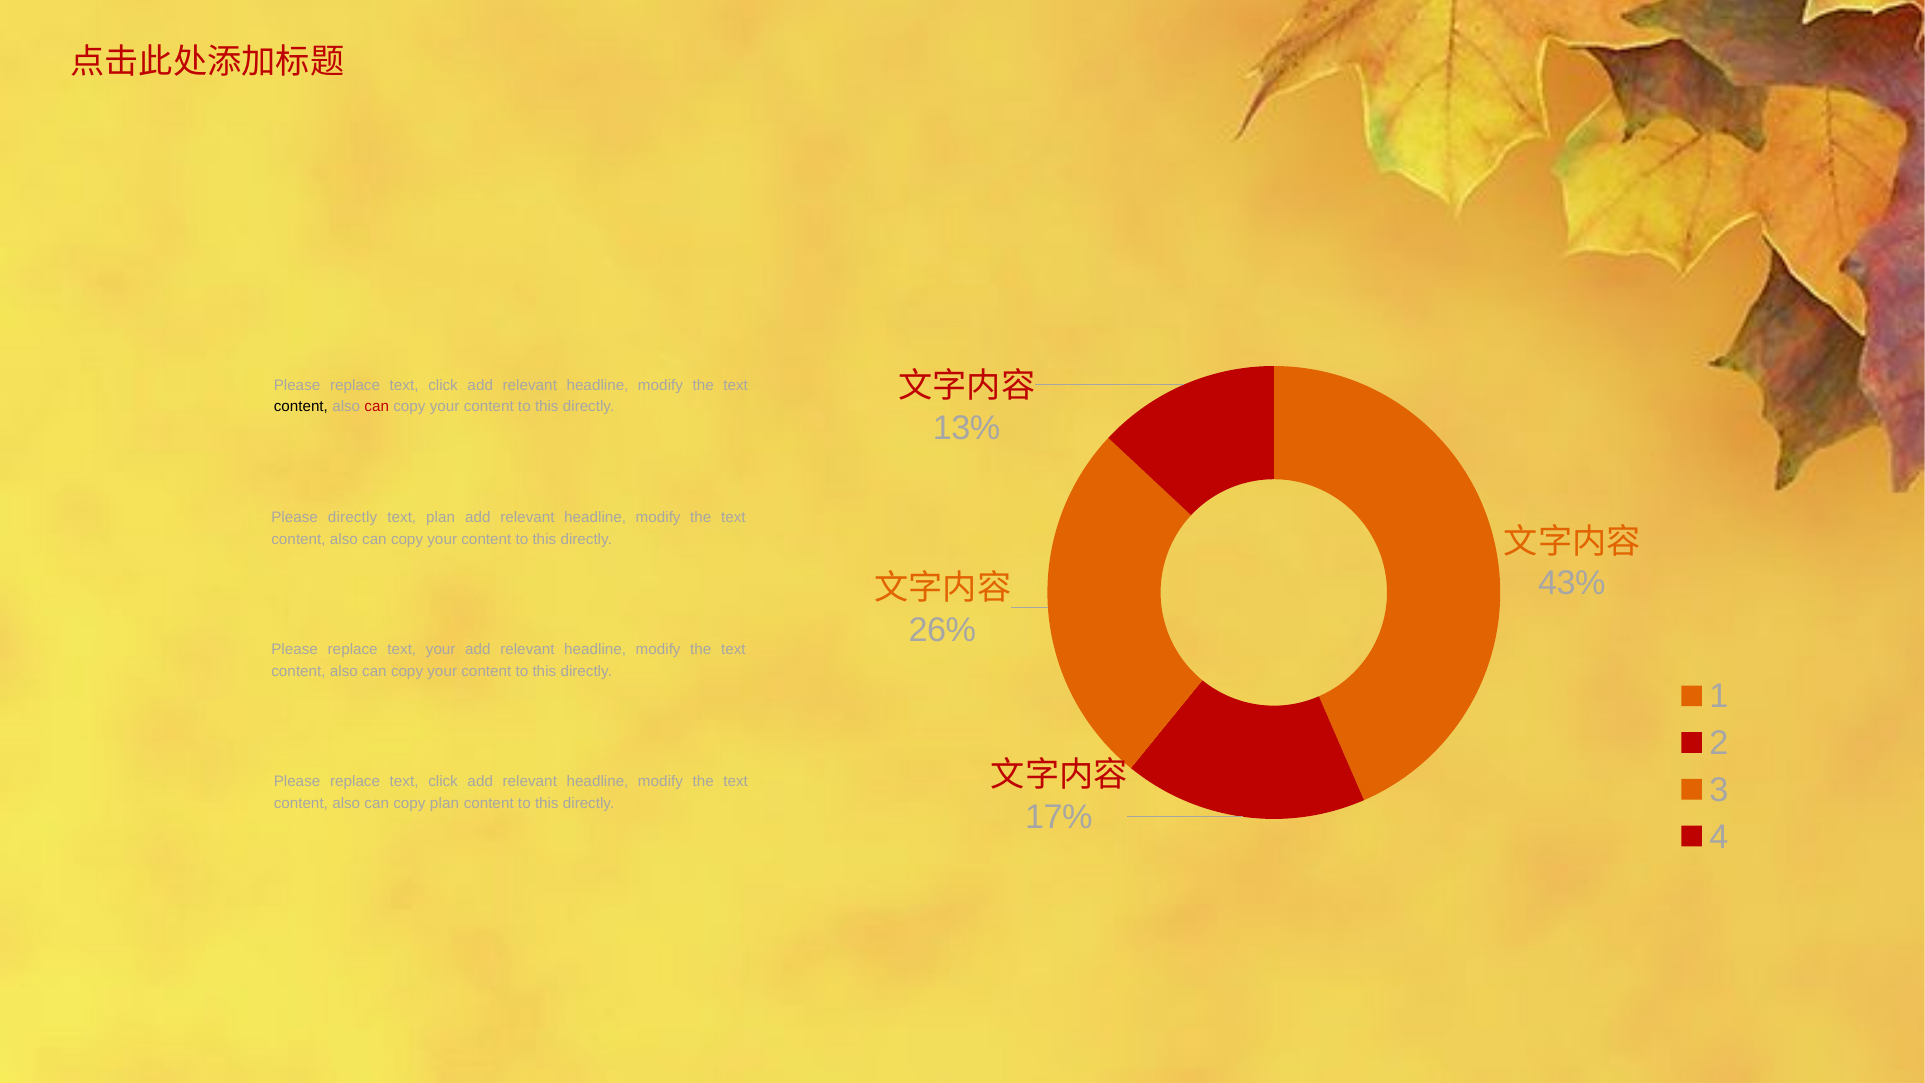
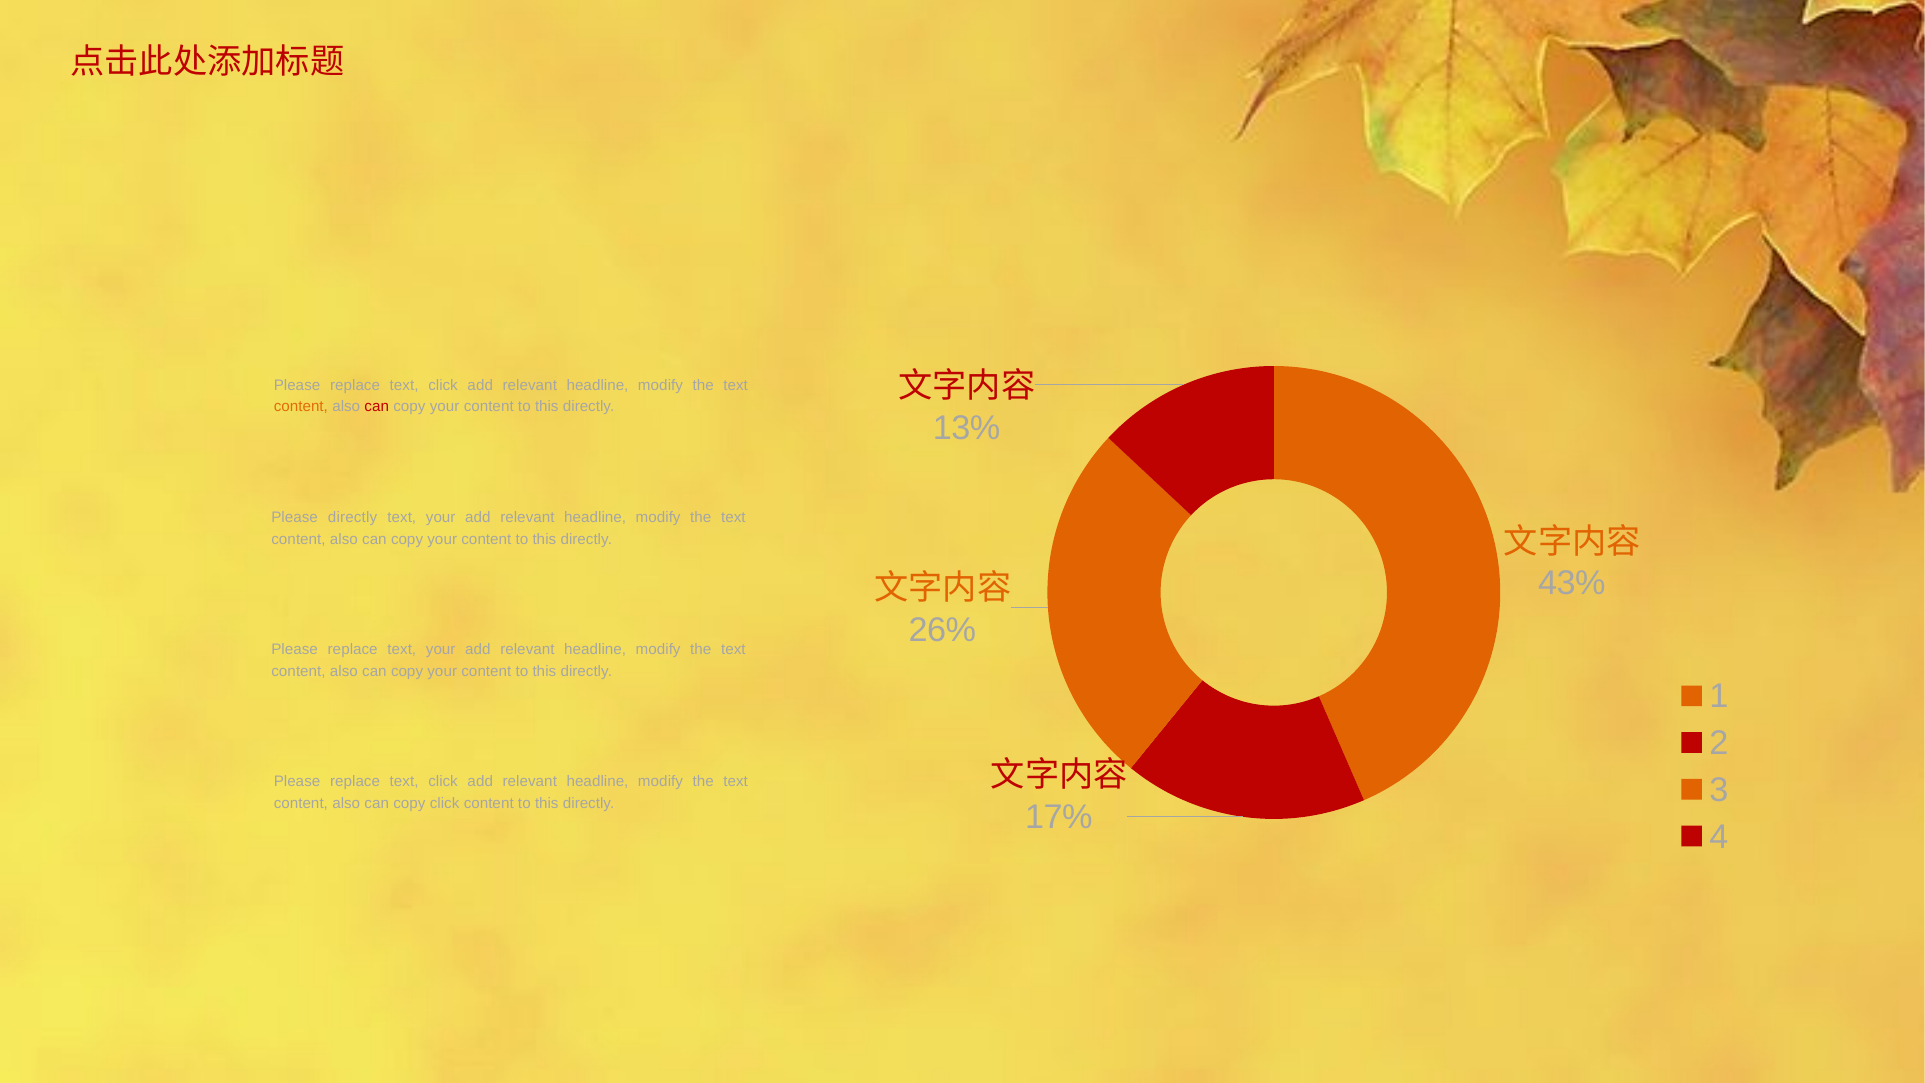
content colour: black -> orange (301, 407)
plan: plan -> your (441, 517)
copy plan: plan -> click (445, 803)
